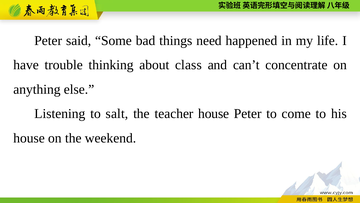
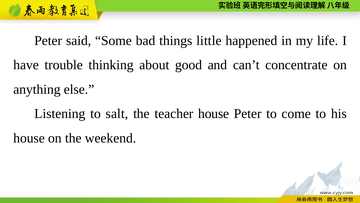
need: need -> little (209, 41)
class: class -> good (189, 65)
